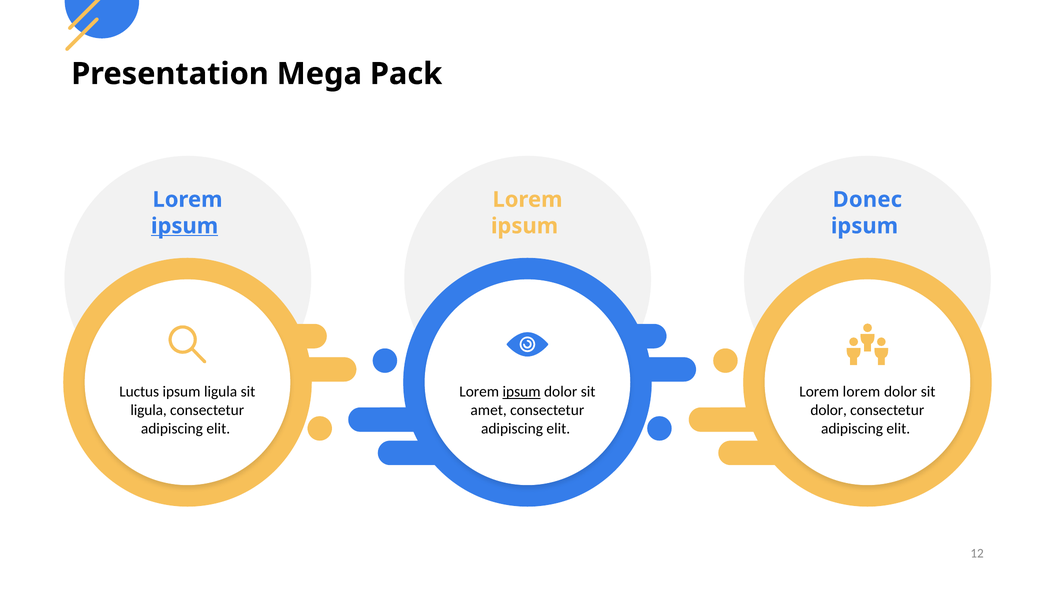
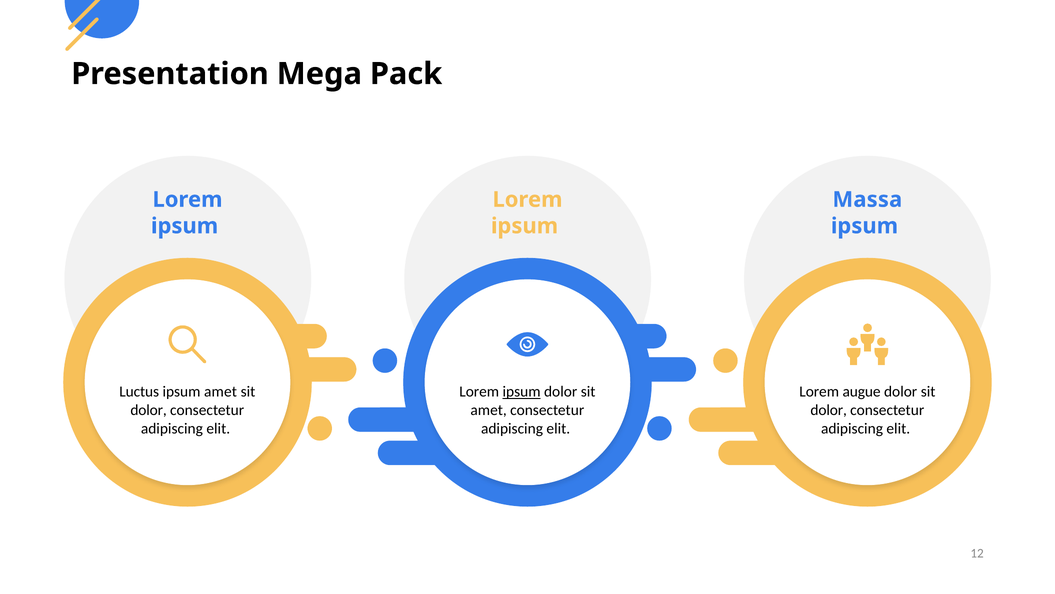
Donec: Donec -> Massa (867, 199)
ipsum underline: present -> none (185, 226)
ipsum ligula: ligula -> amet (221, 391)
Lorem lorem: lorem -> augue (862, 391)
ligula: ligula -> dolor (149, 410)
